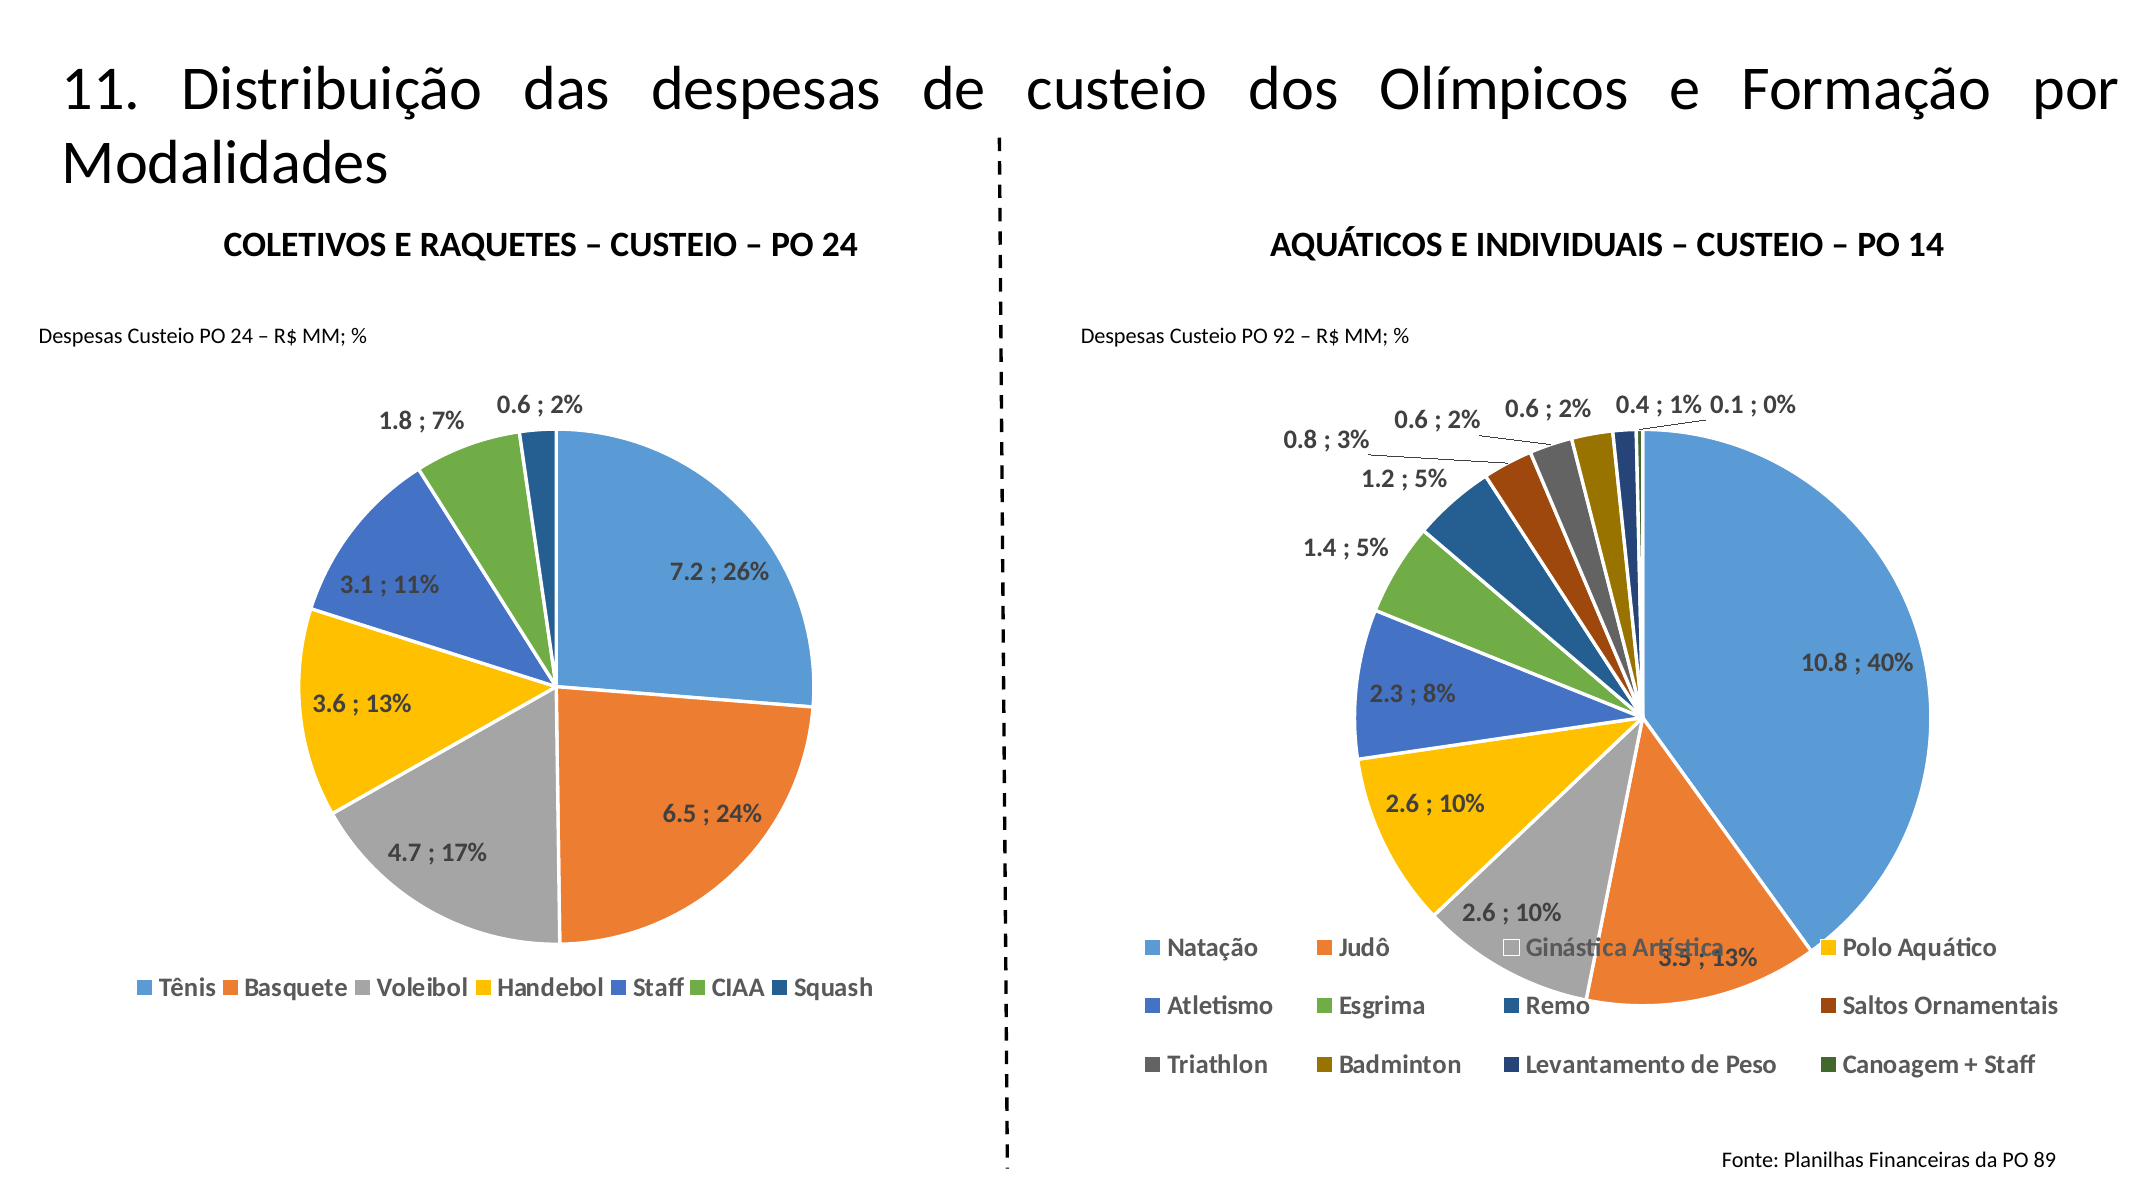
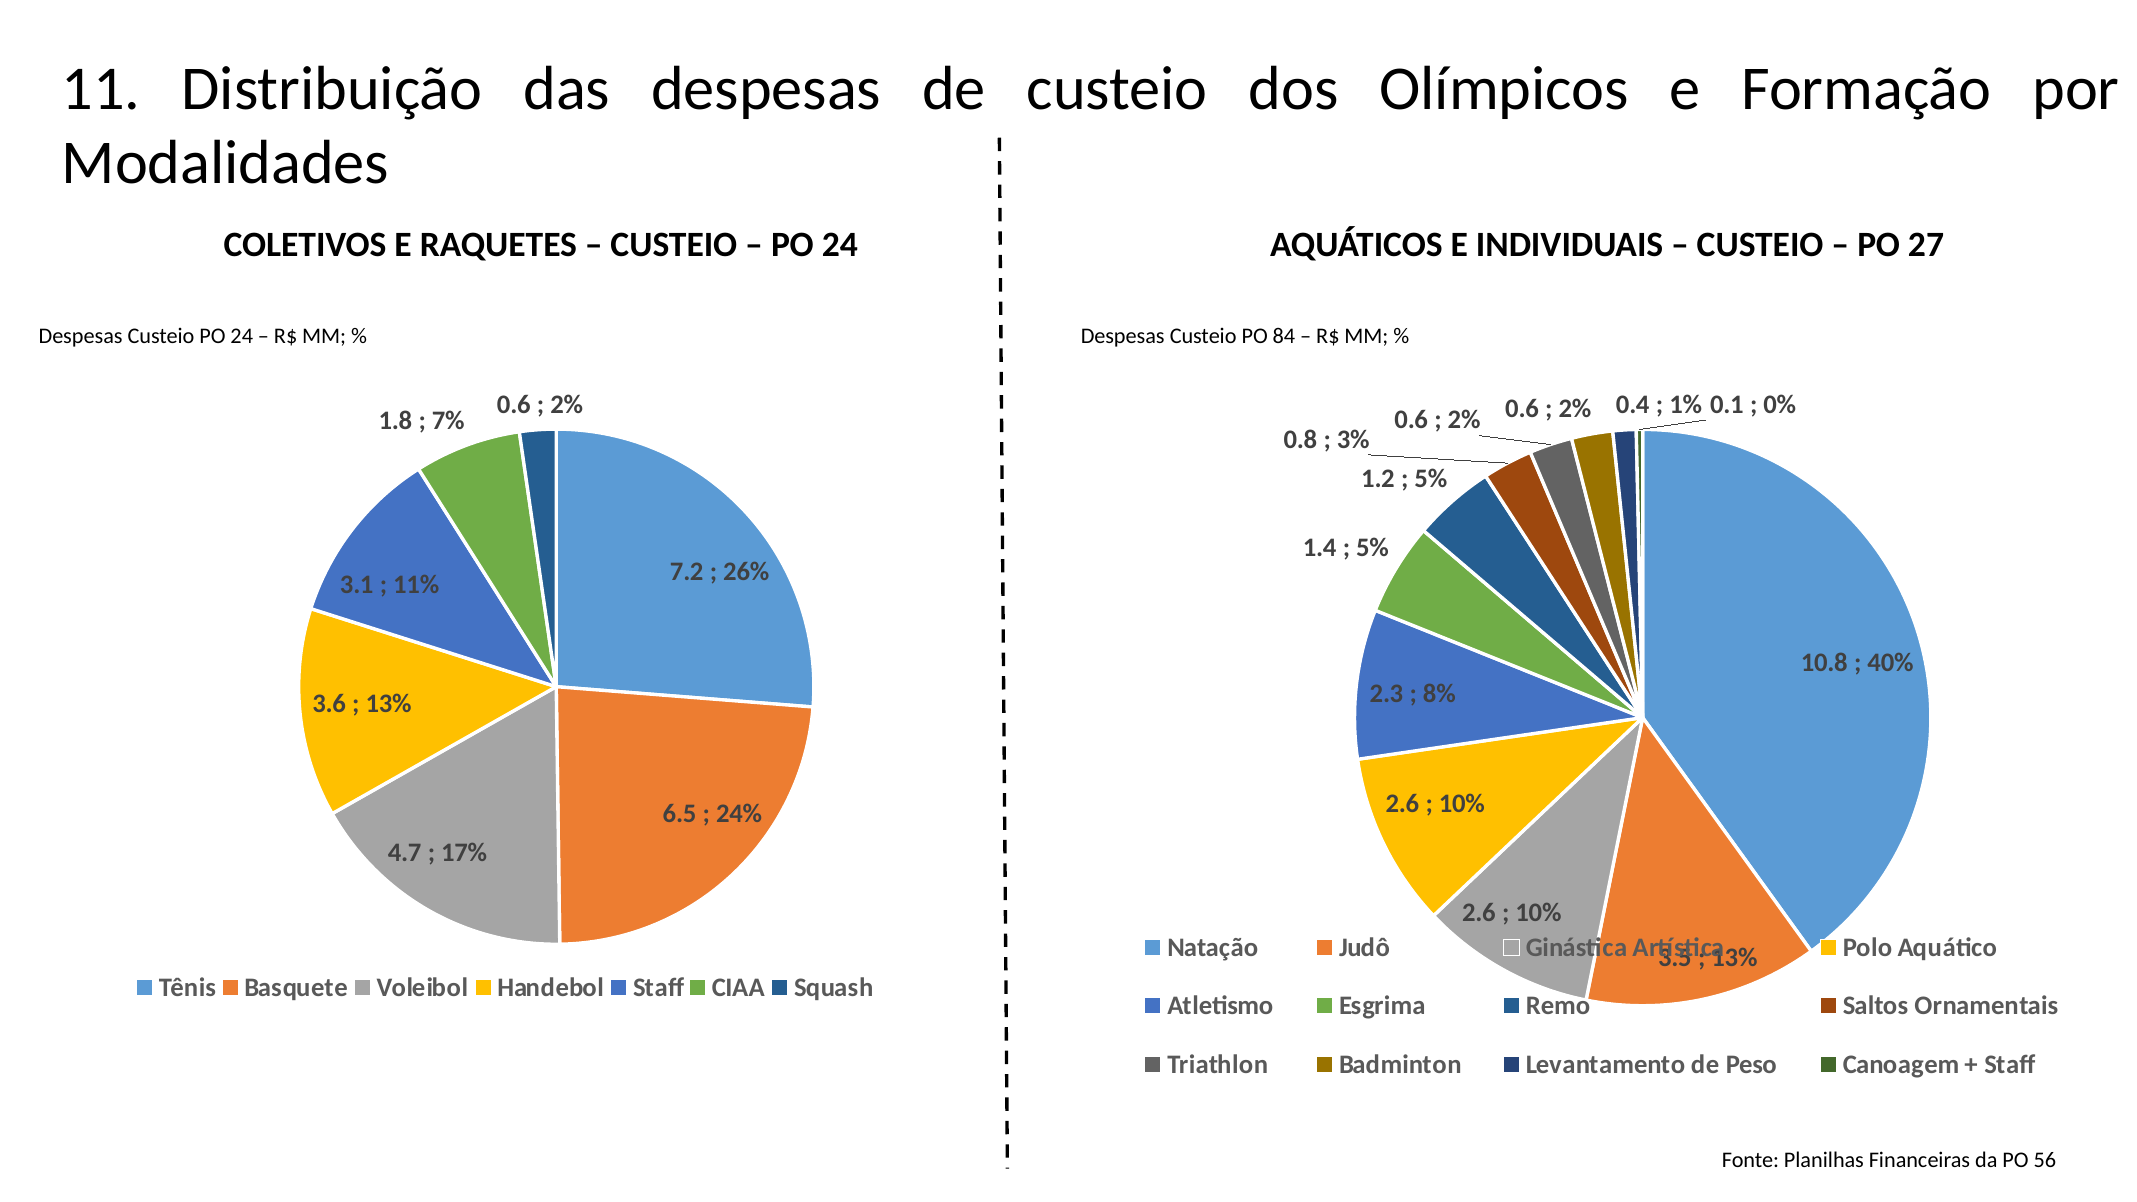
14: 14 -> 27 (1926, 245)
92: 92 -> 84 (1284, 336)
89: 89 -> 56 (2045, 1160)
